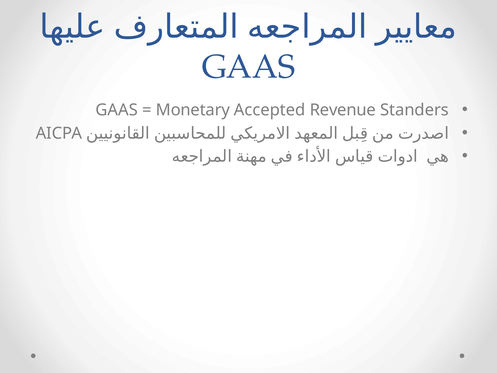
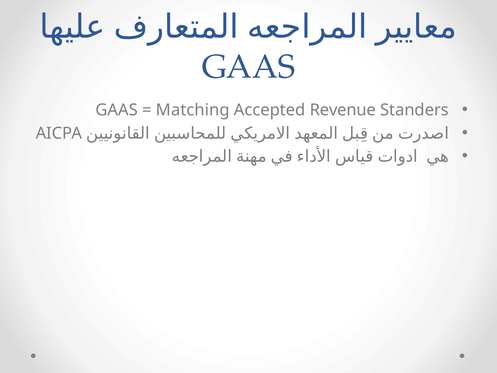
Monetary: Monetary -> Matching (193, 110)
